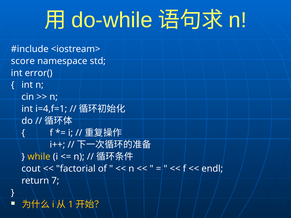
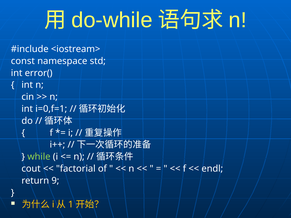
score: score -> const (23, 61)
i=4,f=1: i=4,f=1 -> i=0,f=1 (51, 109)
while colour: yellow -> light green (39, 157)
7: 7 -> 9 (55, 181)
